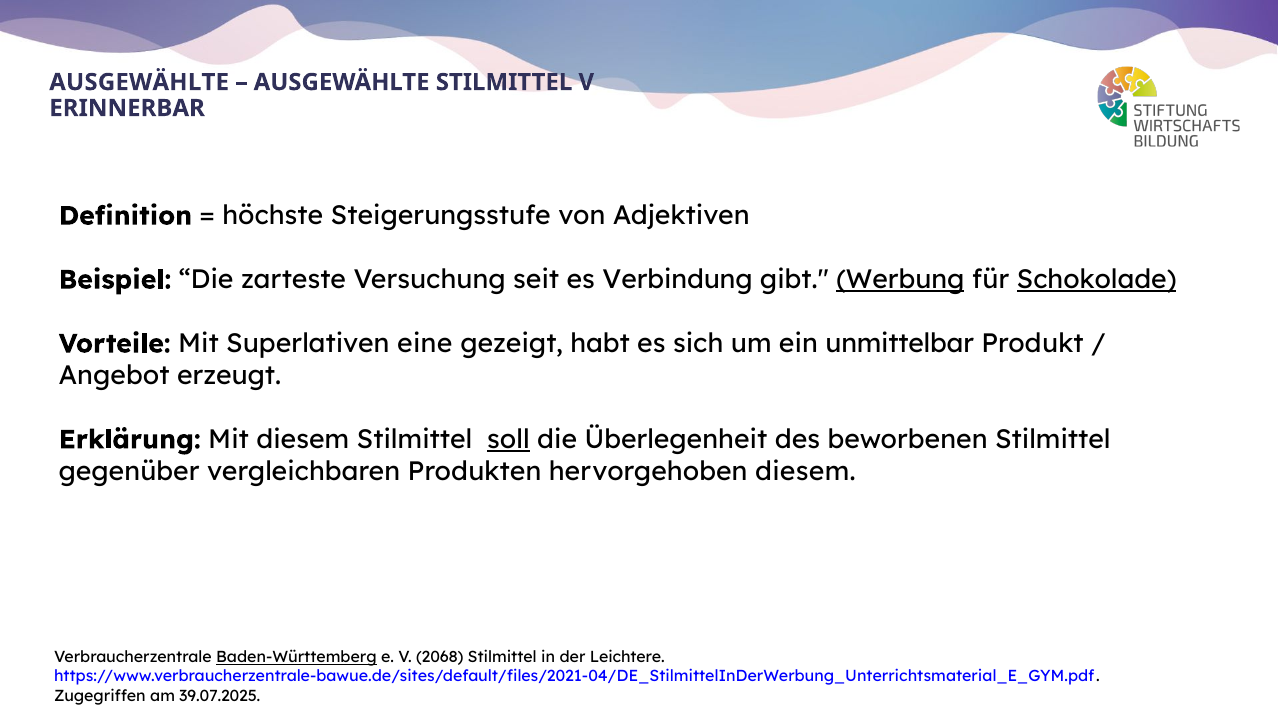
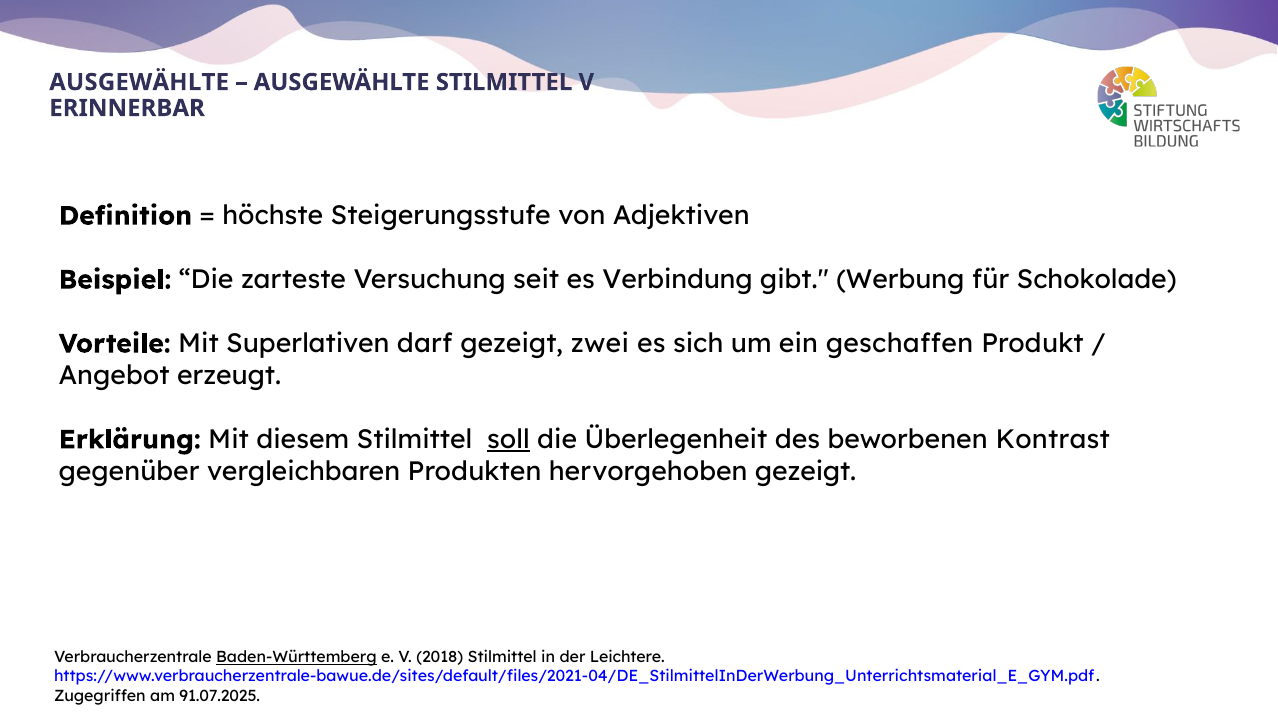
Werbung underline: present -> none (900, 280)
Schokolade underline: present -> none (1097, 280)
eine: eine -> darf (425, 344)
habt: habt -> zwei (600, 344)
unmittelbar: unmittelbar -> geschaffen (899, 344)
beworbenen Stilmittel: Stilmittel -> Kontrast (1053, 440)
hervorgehoben diesem: diesem -> gezeigt (806, 472)
2068: 2068 -> 2018 (440, 657)
39.07.2025: 39.07.2025 -> 91.07.2025 (220, 696)
